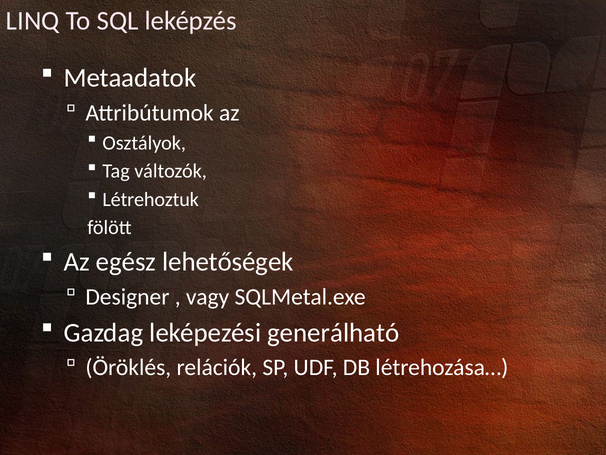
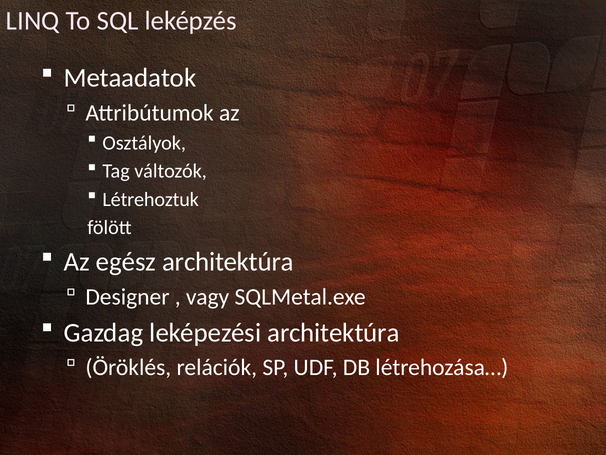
egész lehetőségek: lehetőségek -> architektúra (228, 262)
leképezési generálható: generálható -> architektúra (333, 332)
